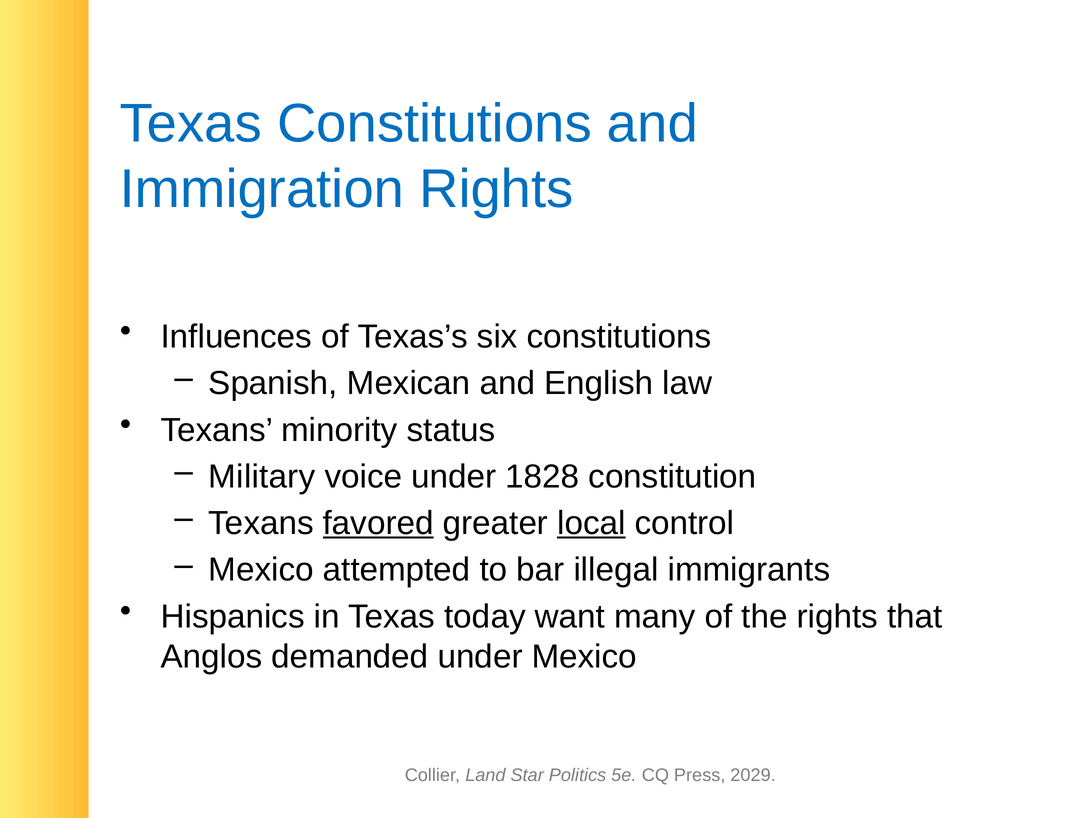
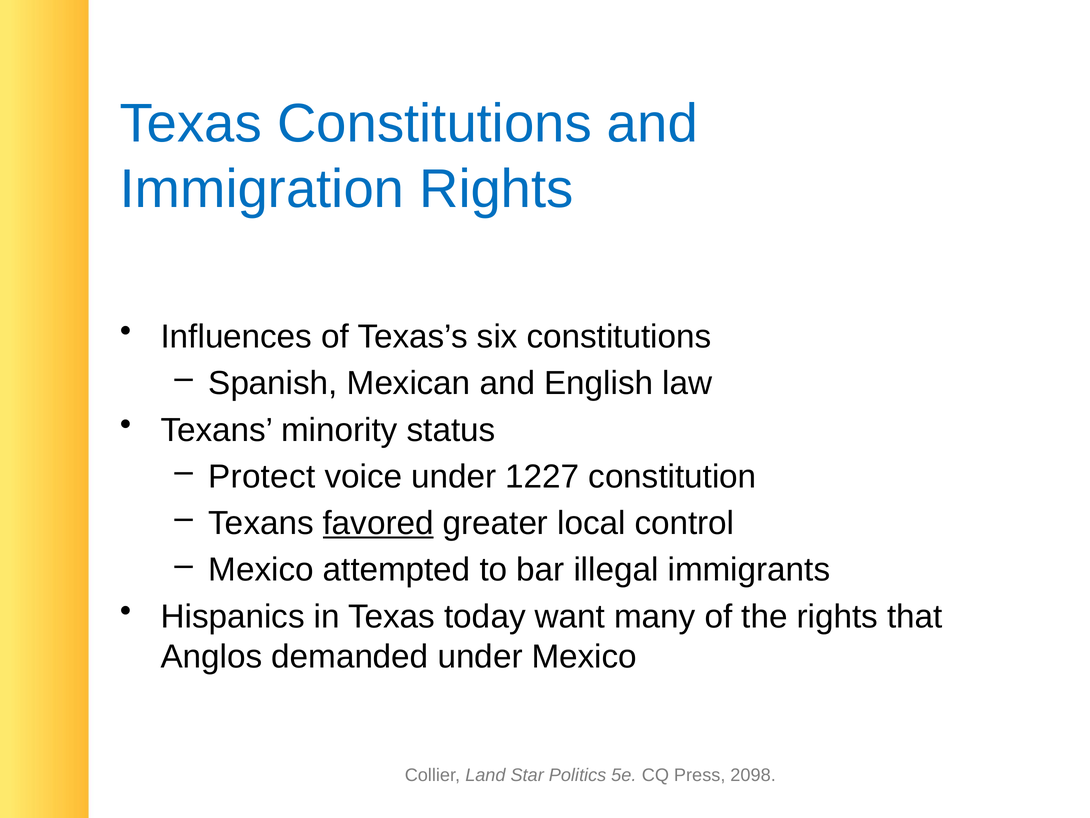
Military: Military -> Protect (262, 476)
1828: 1828 -> 1227 (542, 476)
local underline: present -> none (591, 523)
2029: 2029 -> 2098 (753, 775)
